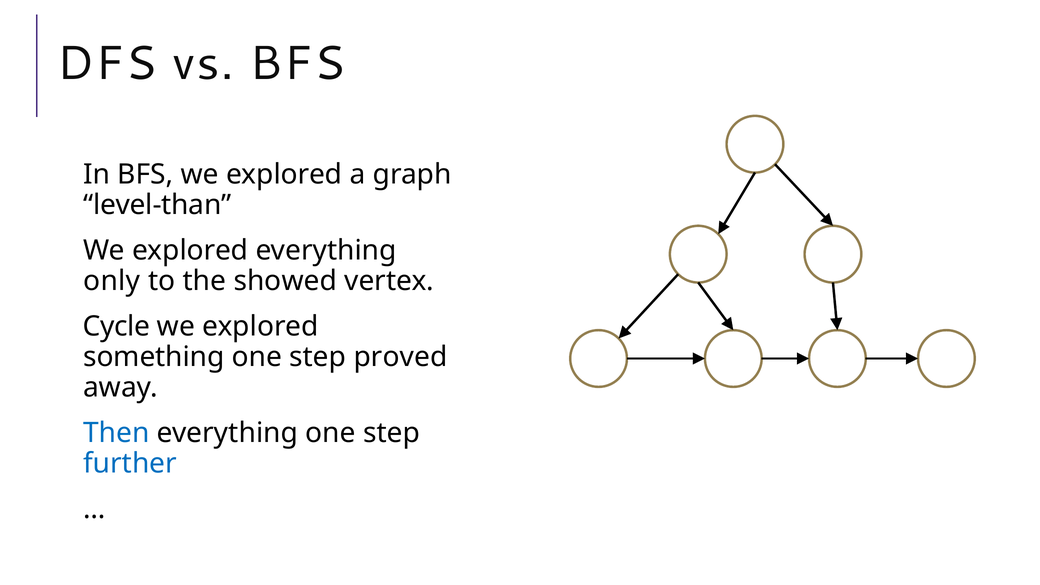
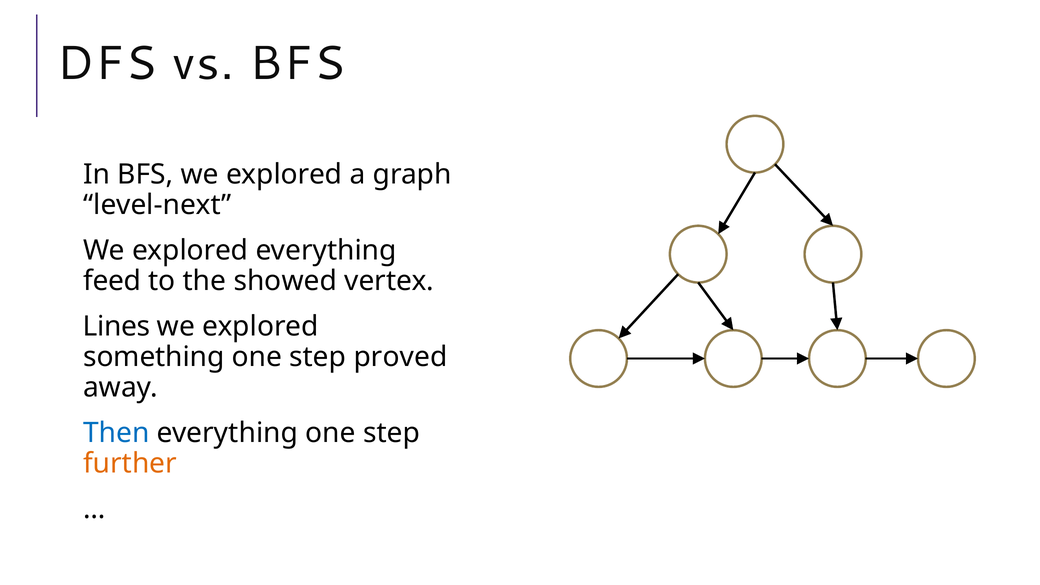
level-than: level-than -> level-next (157, 205)
only: only -> feed (112, 281)
Cycle: Cycle -> Lines (117, 327)
further colour: blue -> orange (130, 463)
